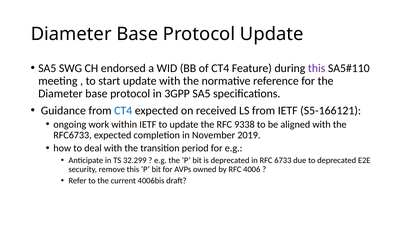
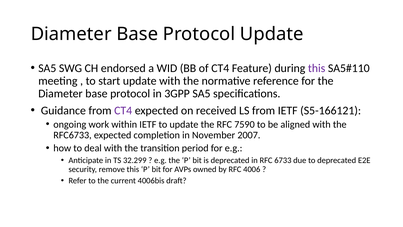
CT4 colour: blue -> purple (123, 110)
9338: 9338 -> 7590 (244, 124)
2019: 2019 -> 2007 (249, 135)
